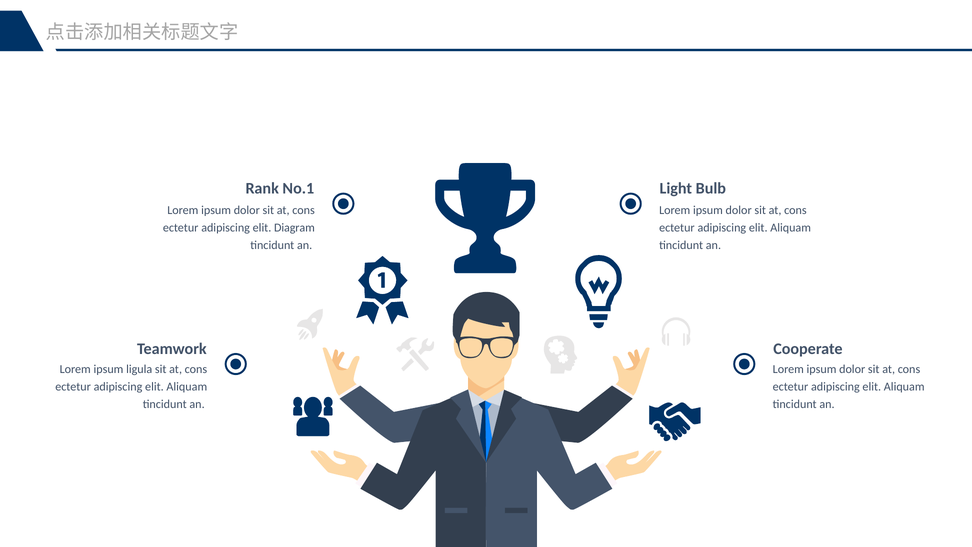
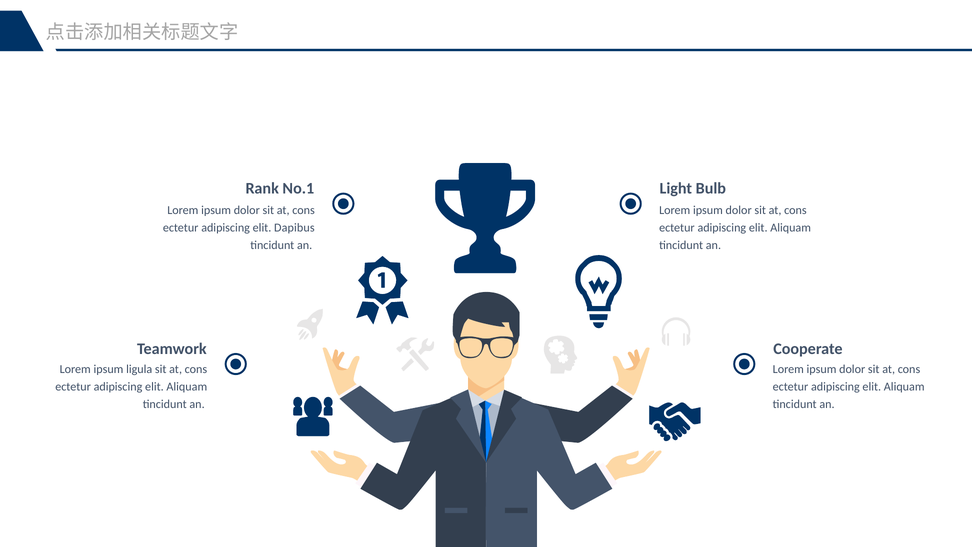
Diagram: Diagram -> Dapibus (294, 227)
